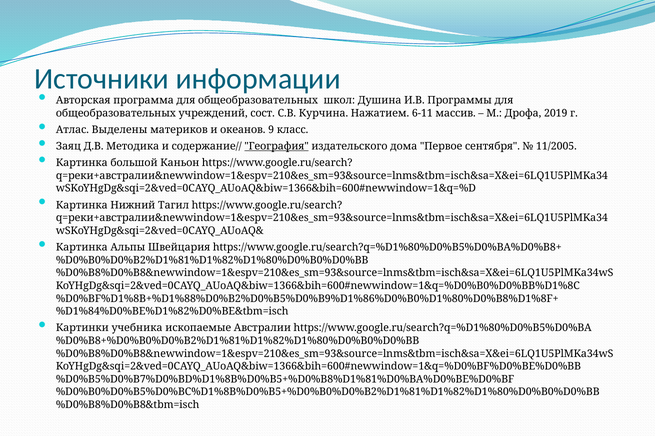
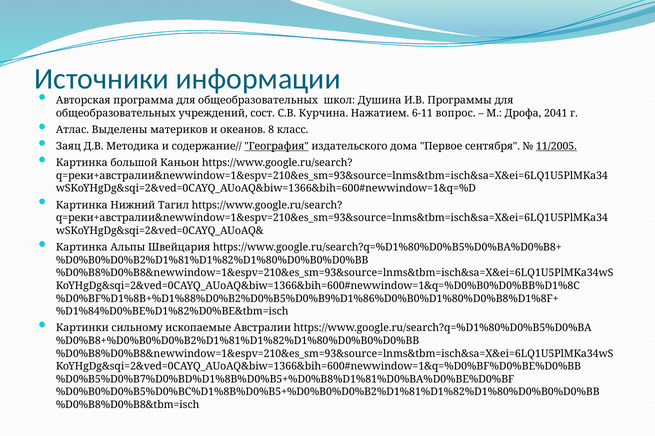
массив: массив -> вопрос (456, 113)
2019: 2019 -> 2041 (556, 113)
9: 9 -> 8 (271, 130)
11/2005 underline: none -> present (556, 146)
учебника: учебника -> сильному (137, 328)
